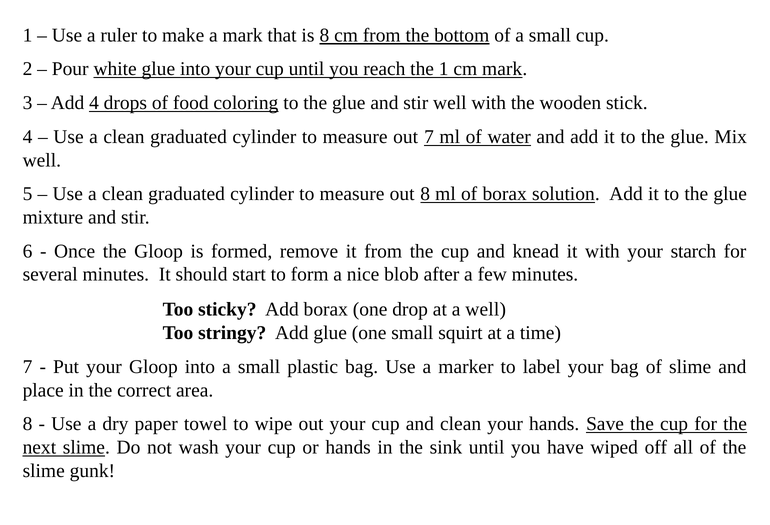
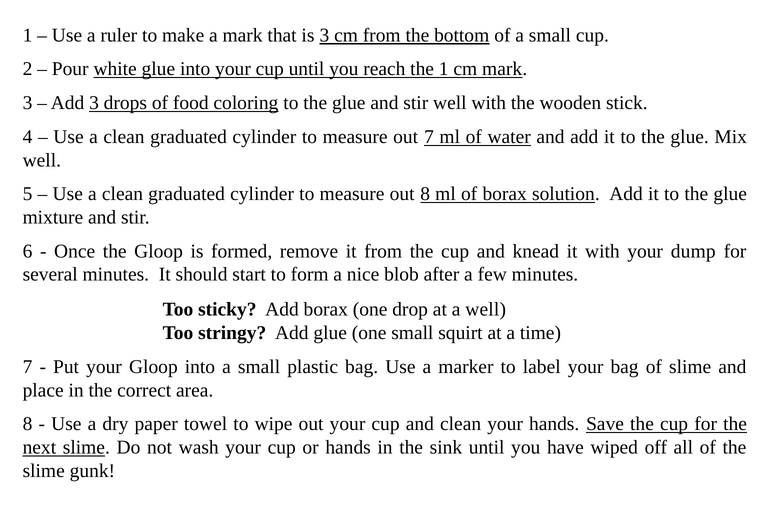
is 8: 8 -> 3 (324, 35)
Add 4: 4 -> 3 (94, 103)
starch: starch -> dump (693, 251)
